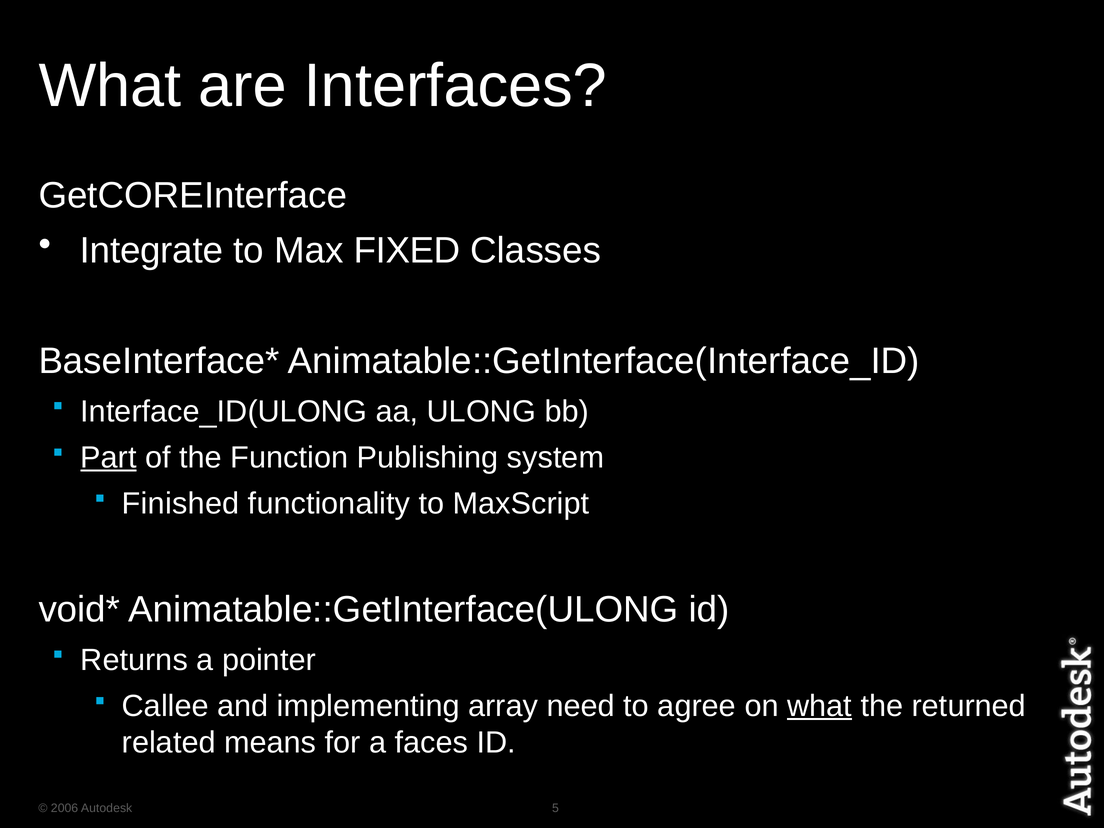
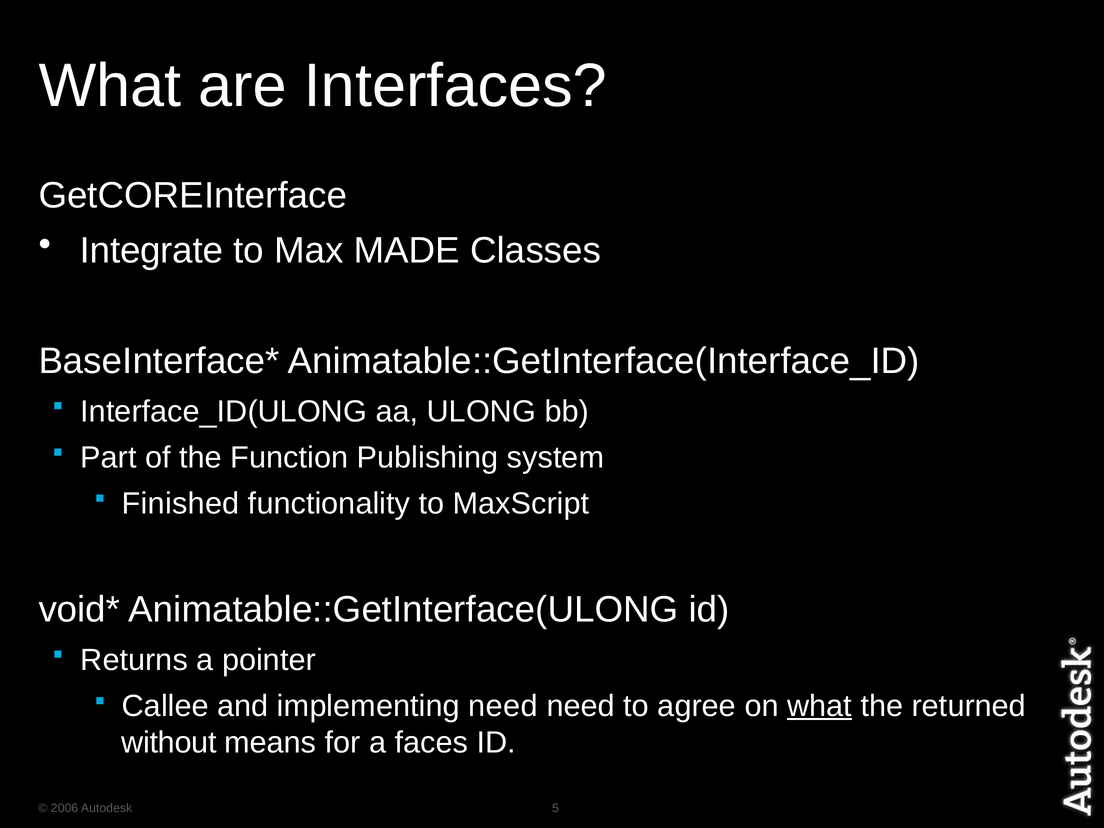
FIXED: FIXED -> MADE (407, 251)
Part underline: present -> none (109, 457)
implementing array: array -> need (503, 706)
related: related -> without (169, 743)
